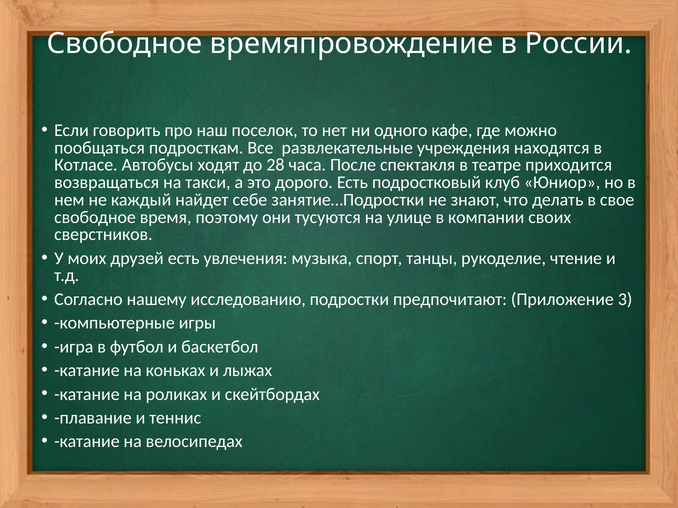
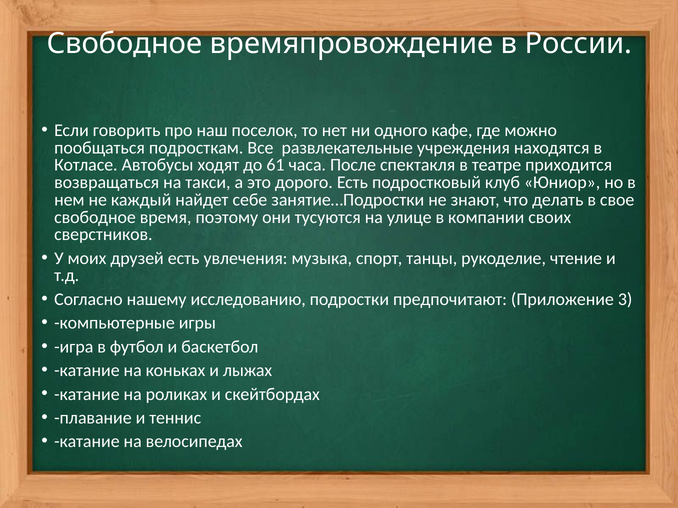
28: 28 -> 61 (275, 165)
